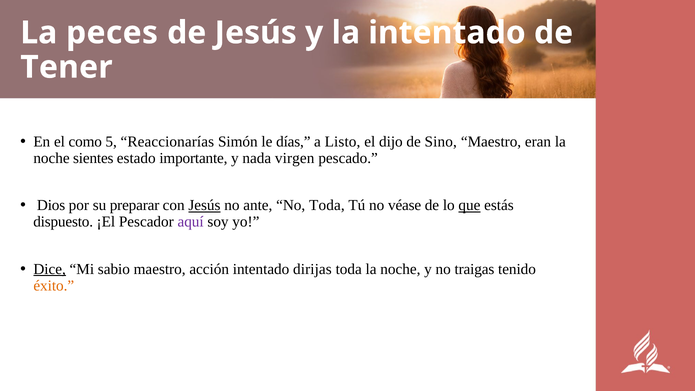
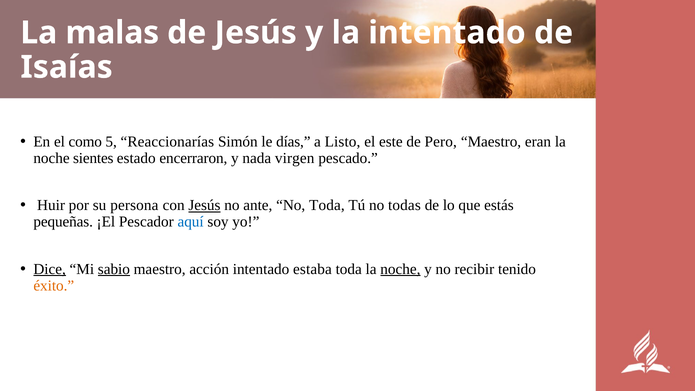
peces: peces -> malas (112, 33)
Tener: Tener -> Isaías (67, 67)
dijo: dijo -> este (391, 142)
Sino: Sino -> Pero (441, 142)
importante: importante -> encerraron (193, 158)
Dios: Dios -> Huir (51, 205)
preparar: preparar -> persona (134, 205)
véase: véase -> todas (404, 205)
que underline: present -> none (469, 205)
dispuesto: dispuesto -> pequeñas (63, 222)
aquí colour: purple -> blue (191, 222)
sabio underline: none -> present (114, 269)
dirijas: dirijas -> estaba (312, 269)
noche underline: none -> present (400, 269)
traigas: traigas -> recibir (474, 269)
